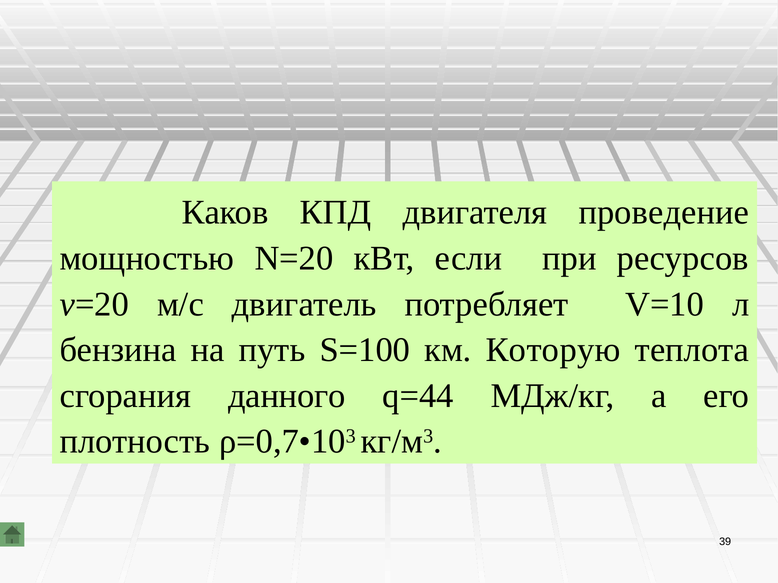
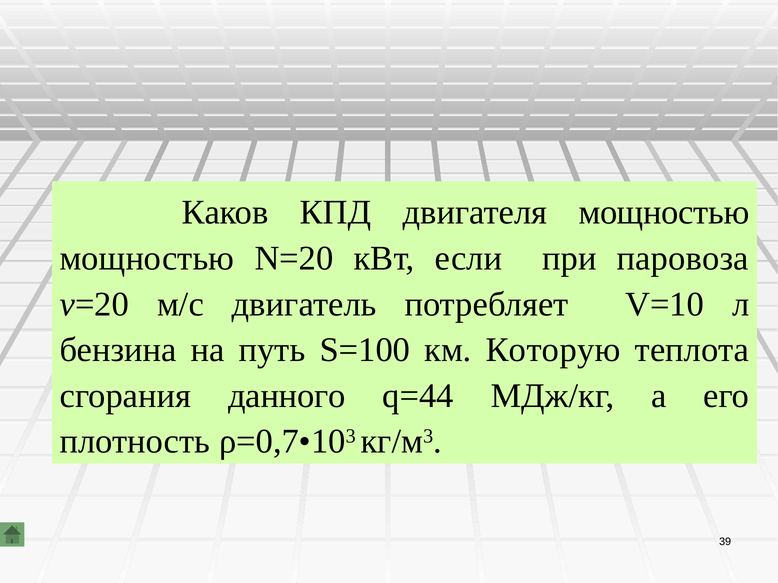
двигателя проведение: проведение -> мощностью (664, 213)
ресурсов: ресурсов -> паровоза (683, 259)
